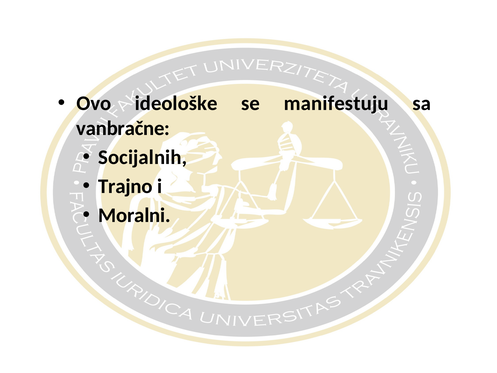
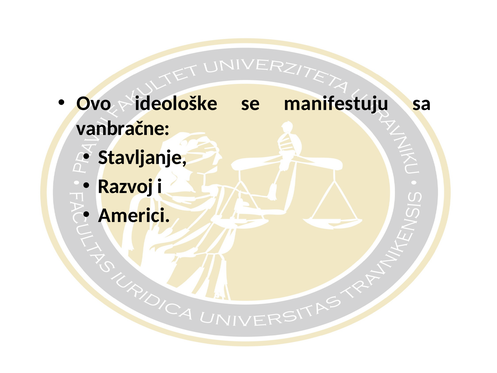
Socijalnih: Socijalnih -> Stavljanje (143, 157)
Trajno: Trajno -> Razvoj (125, 186)
Moralni: Moralni -> Americi (134, 215)
